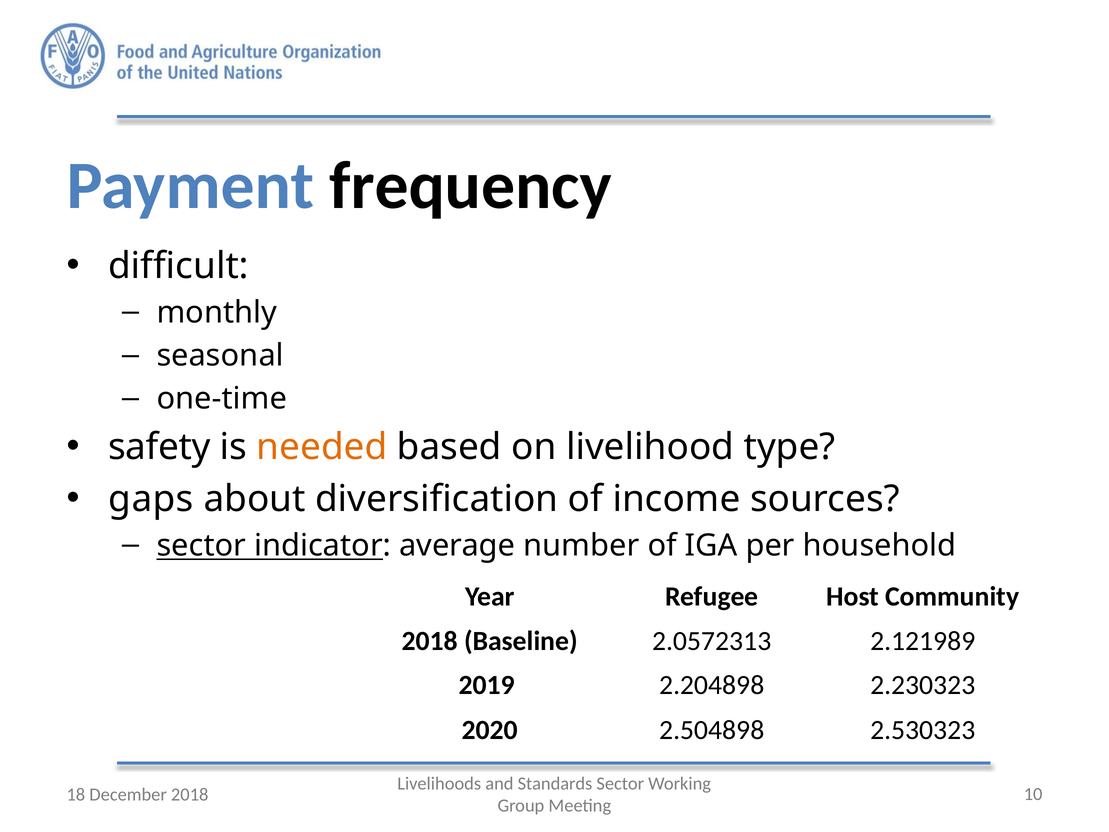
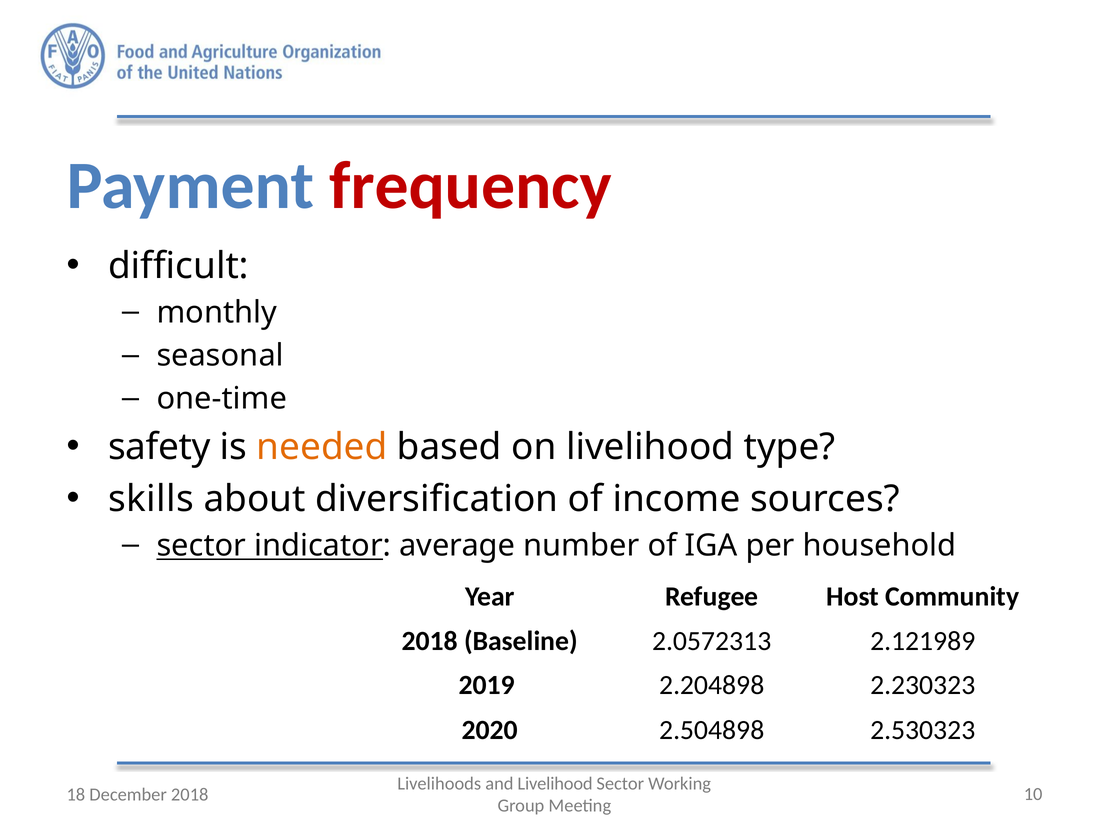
frequency colour: black -> red (471, 186)
gaps: gaps -> skills (151, 499)
and Standards: Standards -> Livelihood (555, 783)
